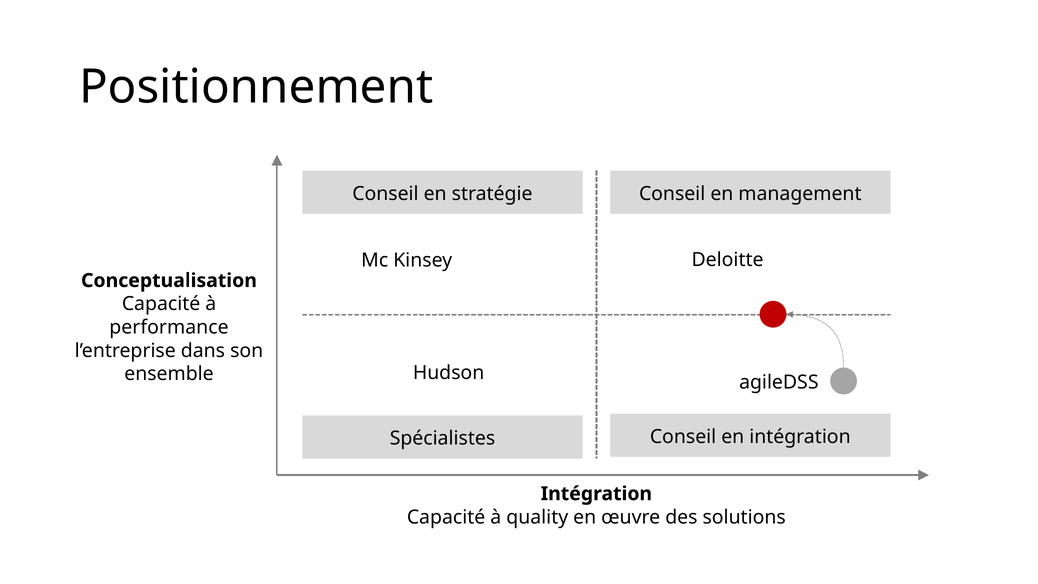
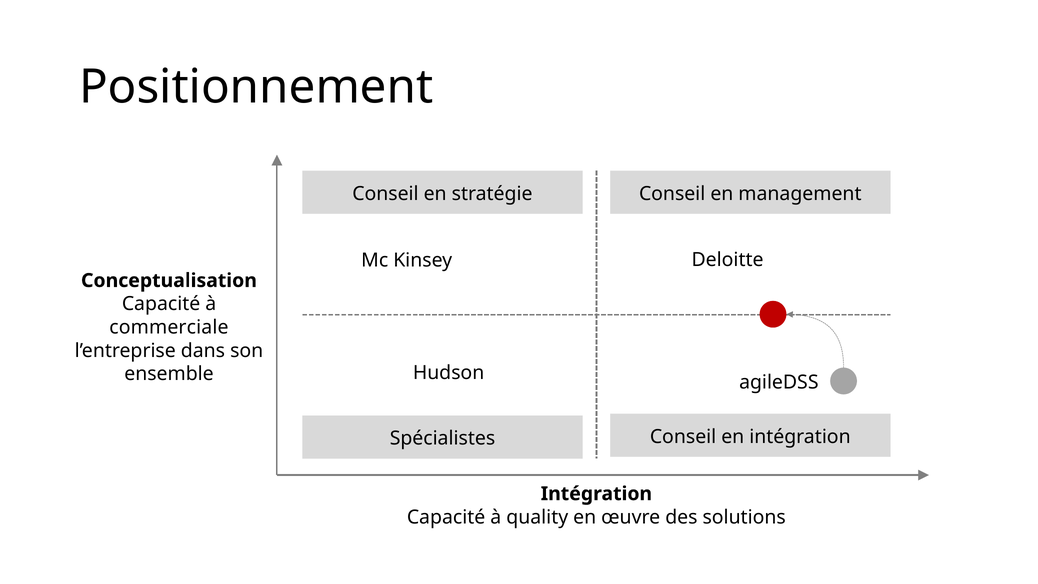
performance: performance -> commerciale (169, 327)
